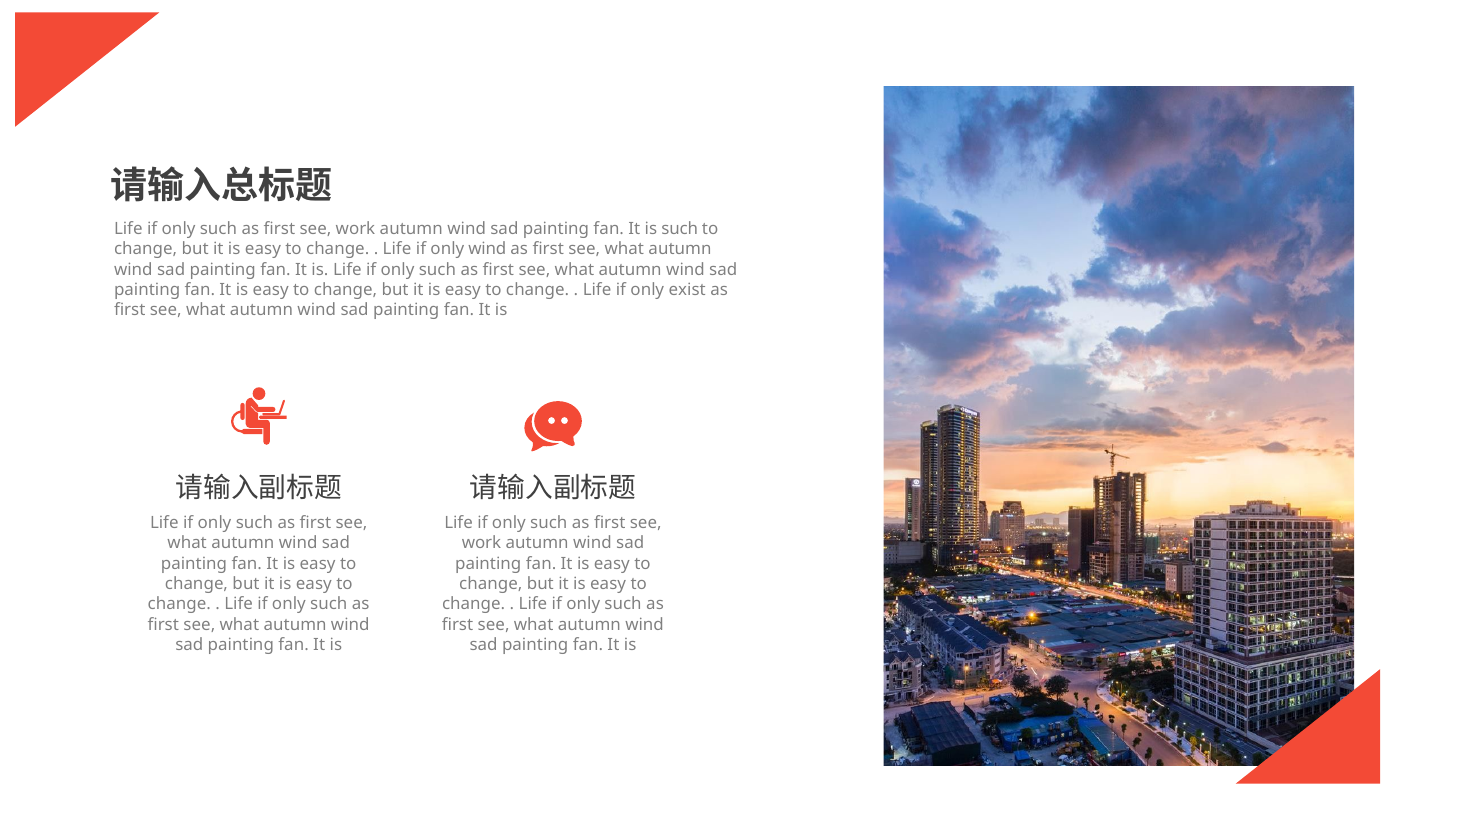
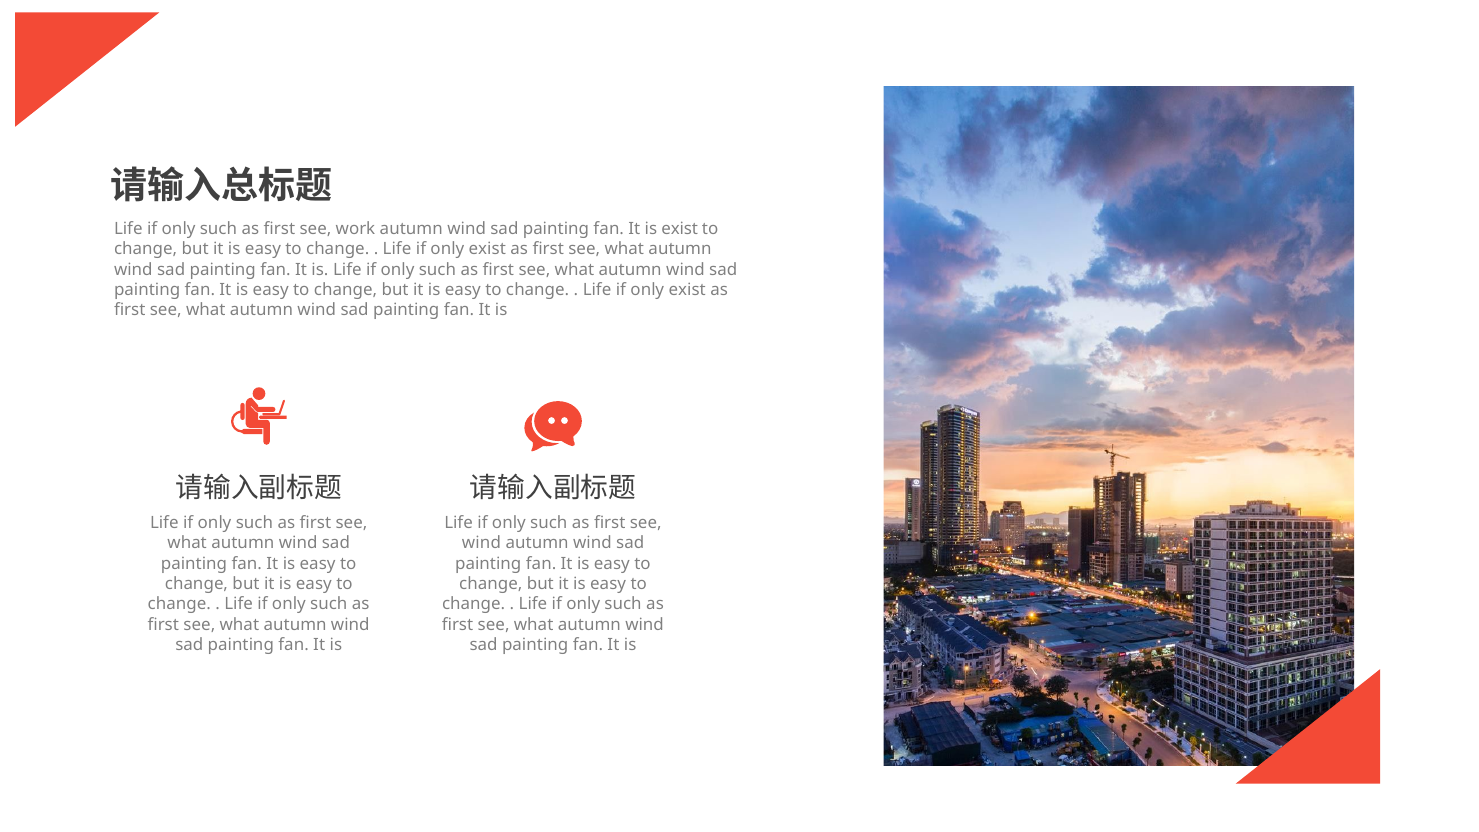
is such: such -> exist (680, 229)
wind: wind -> exist (487, 249)
work: work -> wind (481, 543)
